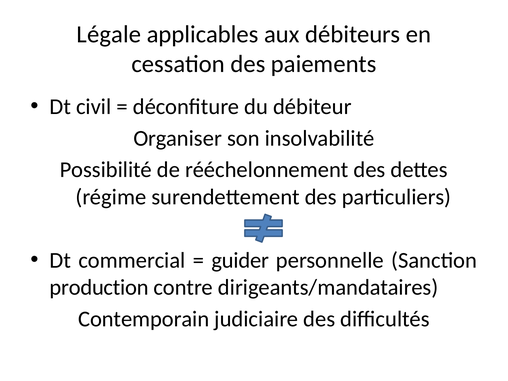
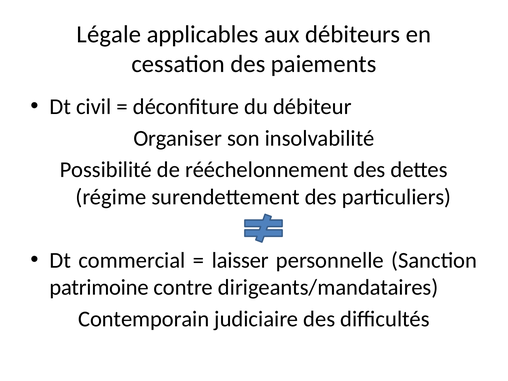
guider: guider -> laisser (240, 260)
production: production -> patrimoine (99, 287)
